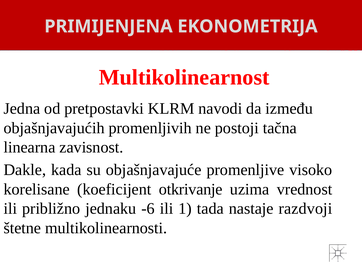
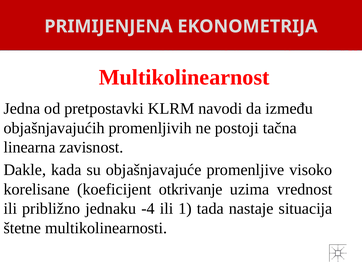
-6: -6 -> -4 (148, 208)
razdvoji: razdvoji -> situacija (306, 208)
